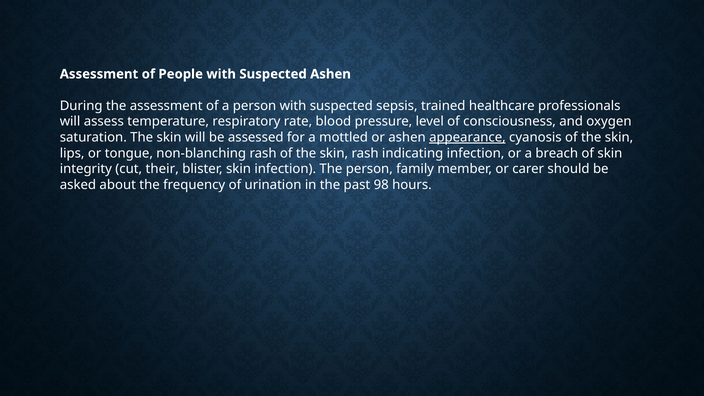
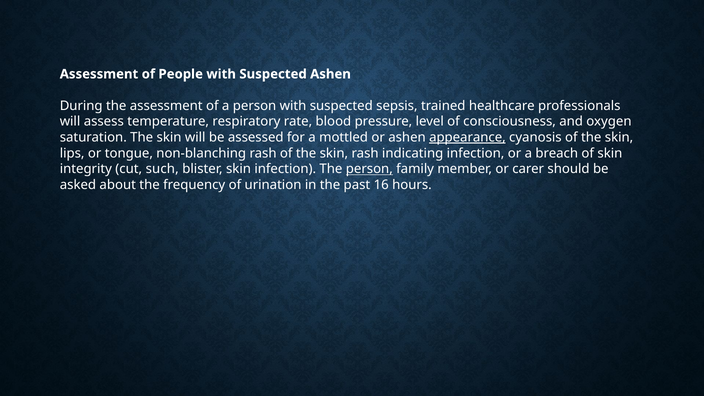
their: their -> such (162, 169)
person underline: none -> present (369, 169)
98: 98 -> 16 (381, 185)
